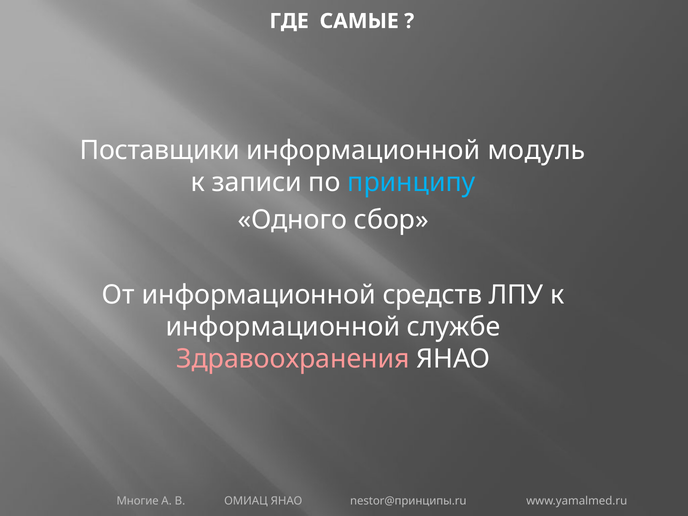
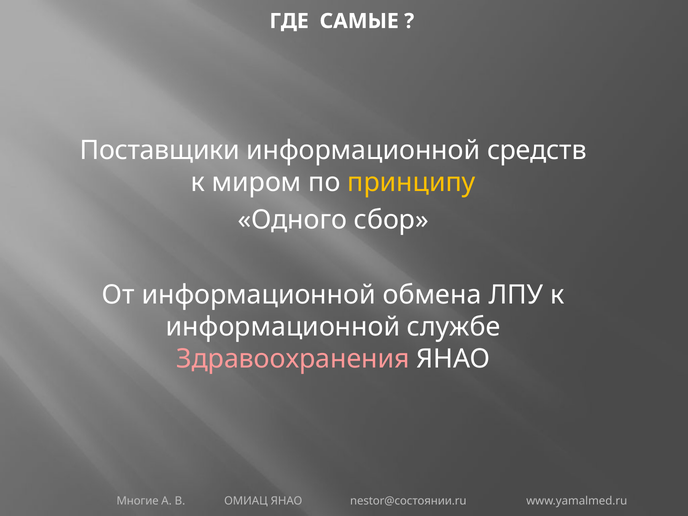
модуль: модуль -> средств (537, 150)
записи: записи -> миром (257, 182)
принципу colour: light blue -> yellow (411, 182)
средств: средств -> обмена (432, 295)
nestor@принципы.ru: nestor@принципы.ru -> nestor@состоянии.ru (408, 501)
